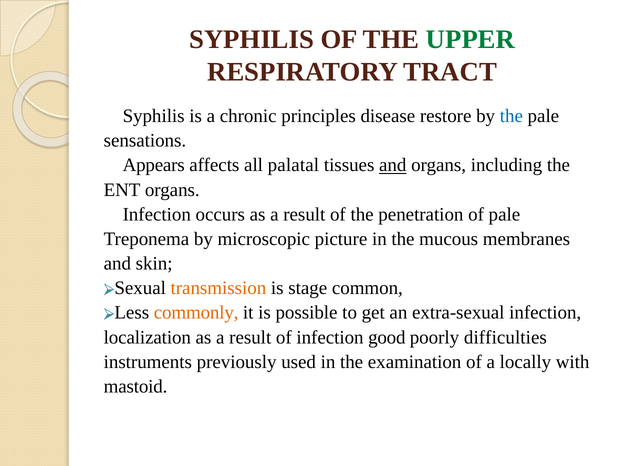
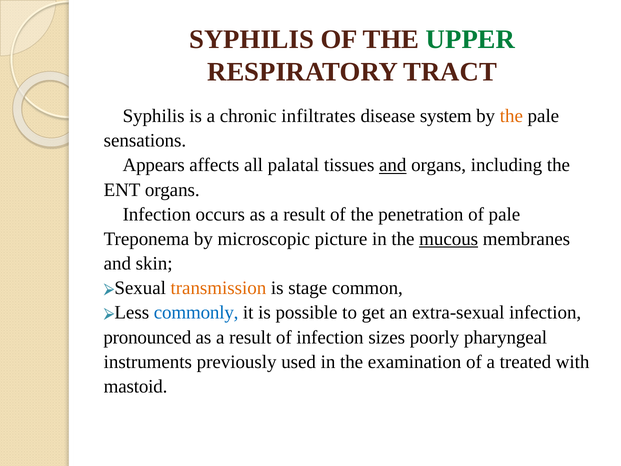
principles: principles -> infiltrates (318, 116)
restore: restore -> system (446, 116)
the colour: blue -> orange (511, 116)
mucous underline: none -> present (449, 239)
commonly colour: orange -> blue (196, 313)
localization: localization -> pronounced (147, 337)
good: good -> sizes (387, 337)
difficulties: difficulties -> pharyngeal (506, 337)
locally: locally -> treated (525, 362)
